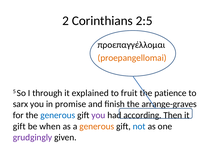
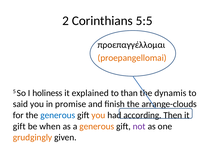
2:5: 2:5 -> 5:5 (144, 21)
through: through -> holiness (47, 93)
fruit: fruit -> than (129, 93)
patience: patience -> dynamis (170, 93)
sarx: sarx -> said (20, 104)
arrange-graves: arrange-graves -> arrange-clouds (169, 104)
you colour: purple -> orange (98, 115)
not colour: blue -> purple (139, 126)
grudgingly colour: purple -> orange (33, 138)
